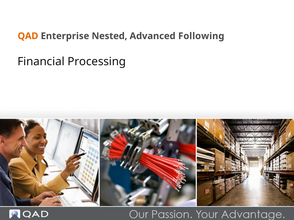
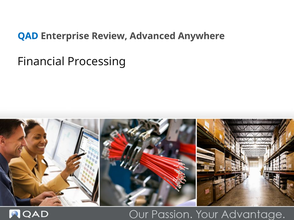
QAD colour: orange -> blue (28, 36)
Nested: Nested -> Review (109, 36)
Following: Following -> Anywhere (201, 36)
